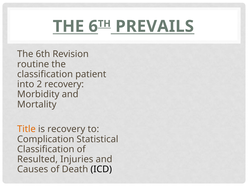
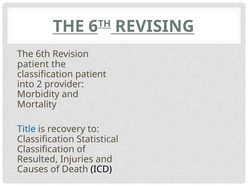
PREVAILS: PREVAILS -> REVISING (155, 26)
routine: routine -> patient (33, 64)
2 recovery: recovery -> provider (64, 84)
Title colour: orange -> blue (26, 129)
Complication: Complication -> Classification (46, 139)
